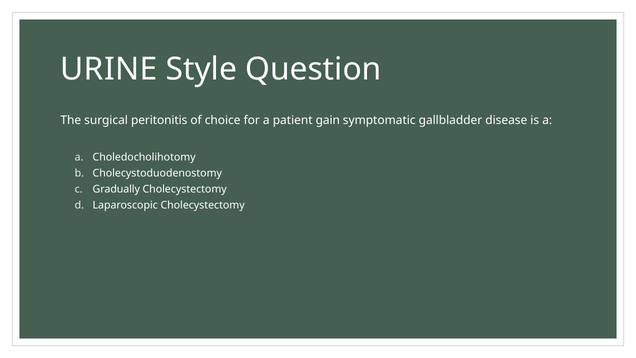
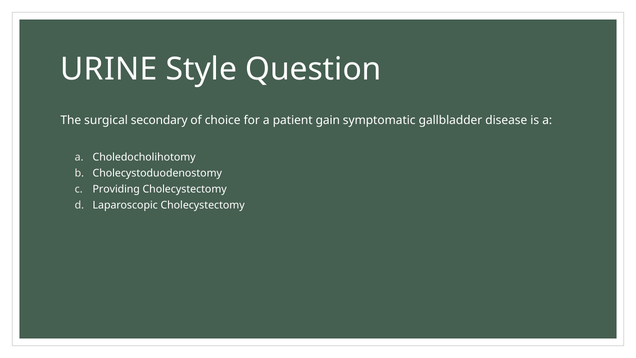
peritonitis: peritonitis -> secondary (159, 120)
Gradually: Gradually -> Providing (116, 189)
